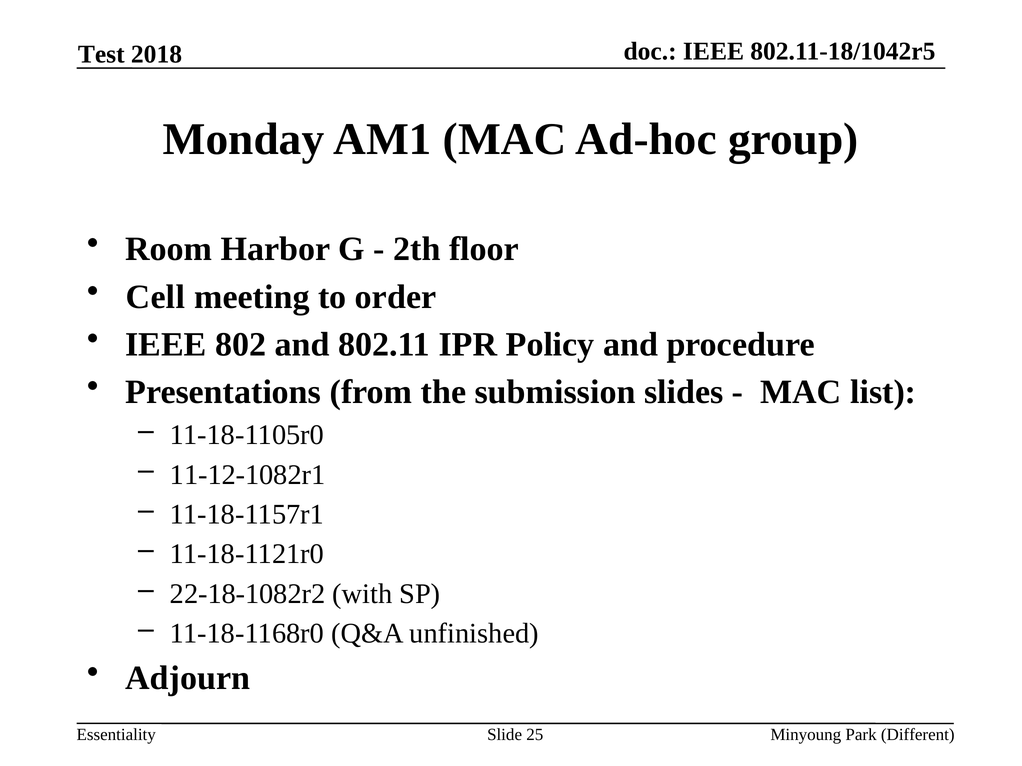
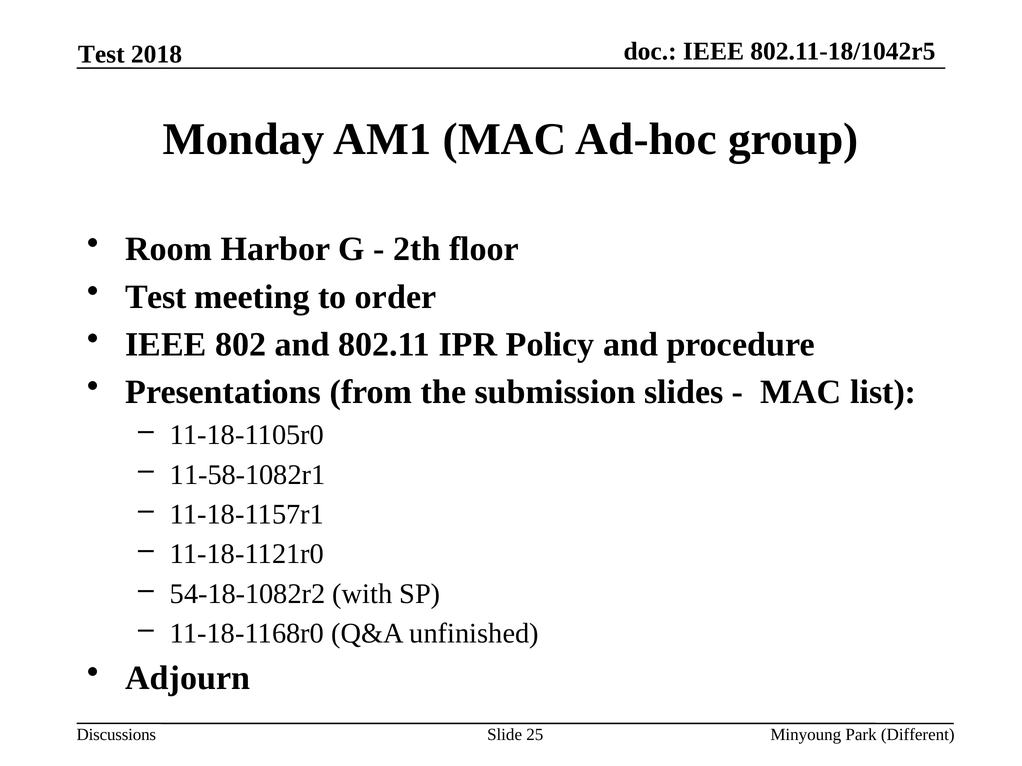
Cell: Cell -> Test (156, 297)
11-12-1082r1: 11-12-1082r1 -> 11-58-1082r1 (248, 475)
22-18-1082r2: 22-18-1082r2 -> 54-18-1082r2 (248, 594)
Essentiality: Essentiality -> Discussions (116, 735)
